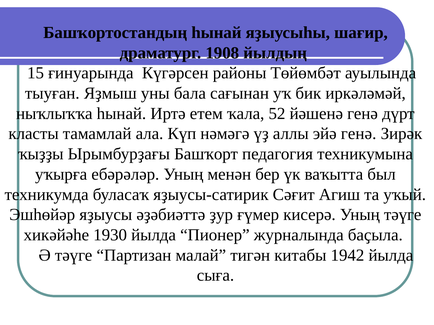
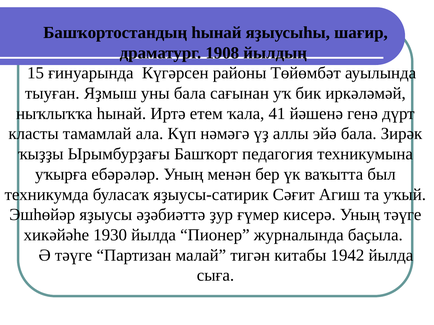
52: 52 -> 41 (277, 114)
эйә генә: генә -> бала (359, 134)
